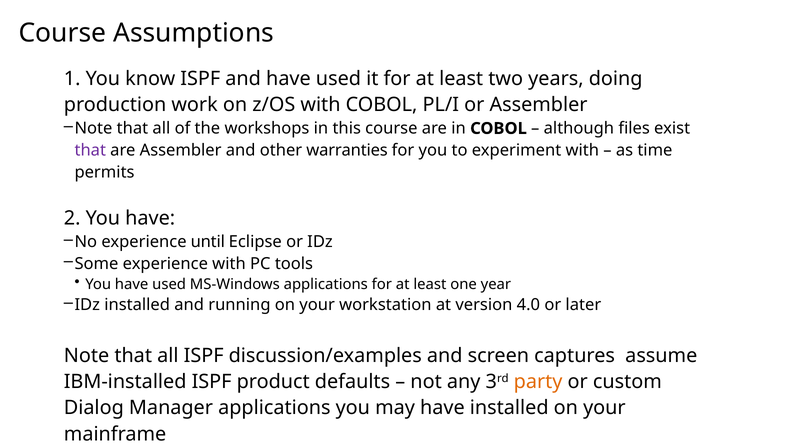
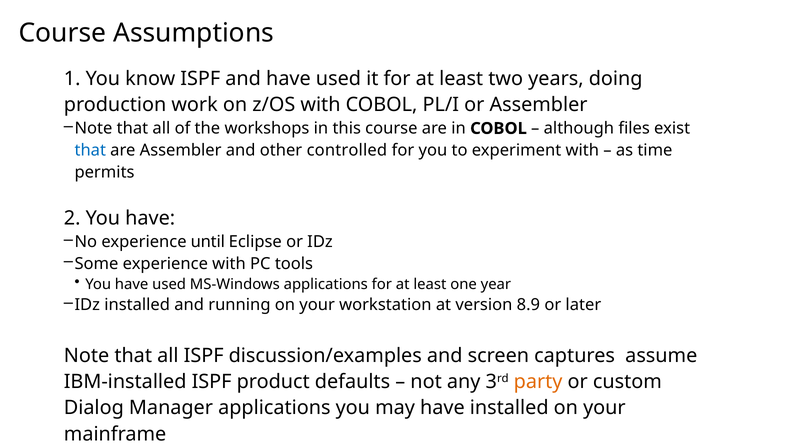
that colour: purple -> blue (90, 150)
warranties: warranties -> controlled (347, 150)
4.0: 4.0 -> 8.9 (528, 305)
